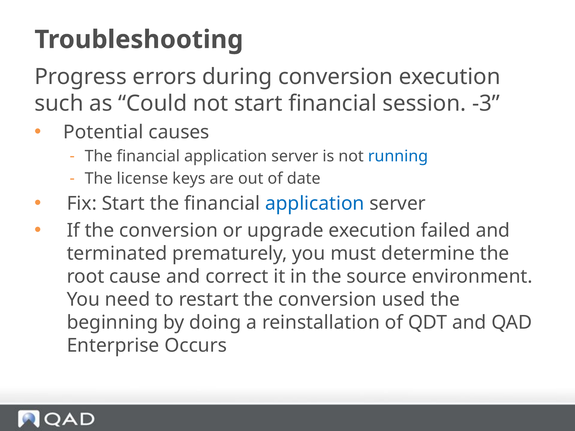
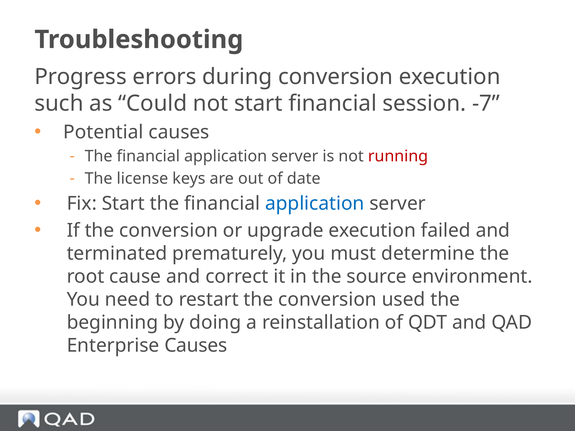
-3: -3 -> -7 (486, 104)
running colour: blue -> red (398, 156)
Enterprise Occurs: Occurs -> Causes (196, 346)
